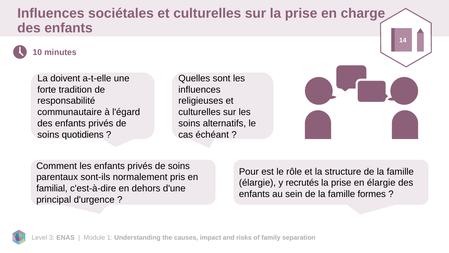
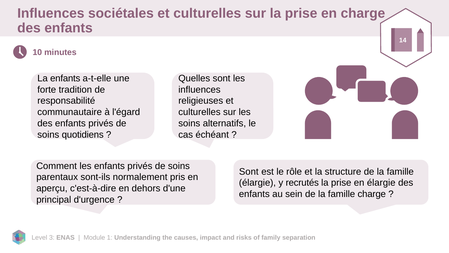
La doivent: doivent -> enfants (65, 78)
Pour: Pour -> Sont (249, 171)
familial: familial -> aperçu (52, 188)
famille formes: formes -> charge (372, 194)
